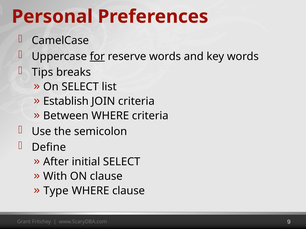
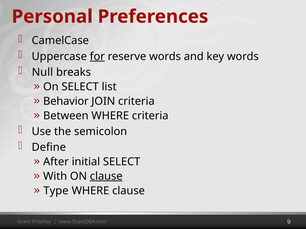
Tips: Tips -> Null (42, 72)
Establish: Establish -> Behavior (66, 101)
clause underline: none -> present (106, 177)
